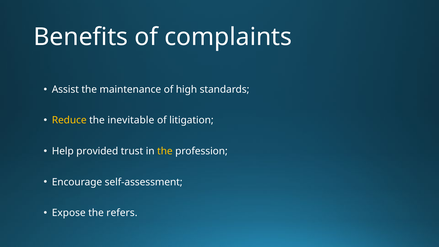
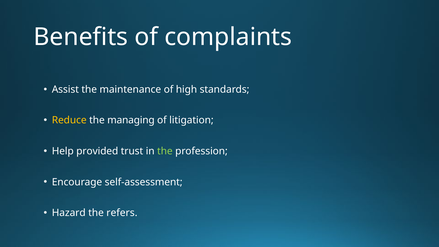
inevitable: inevitable -> managing (131, 120)
the colour: yellow -> light green (165, 151)
Expose: Expose -> Hazard (69, 213)
